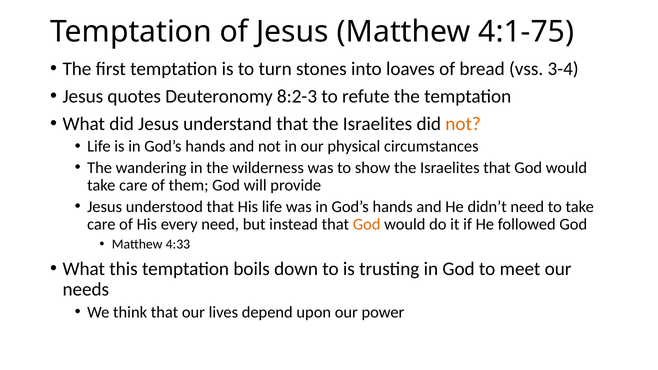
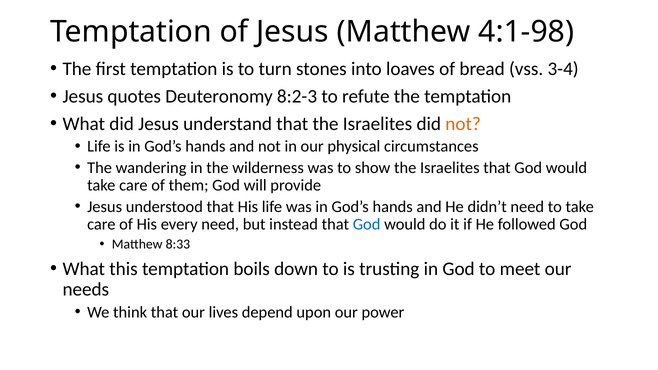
4:1-75: 4:1-75 -> 4:1-98 (526, 32)
God colour: orange -> blue (367, 224)
4:33: 4:33 -> 8:33 (178, 244)
